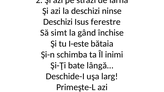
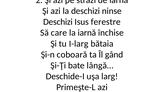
simt: simt -> care (59, 33)
la gând: gând -> iarnă (87, 33)
I-este: I-este -> I-larg (79, 44)
Şi-n schimba: schimba -> coboară (72, 55)
inimi: inimi -> gând (114, 55)
